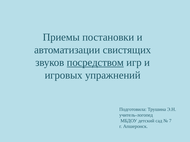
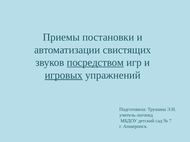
игровых underline: none -> present (64, 75)
